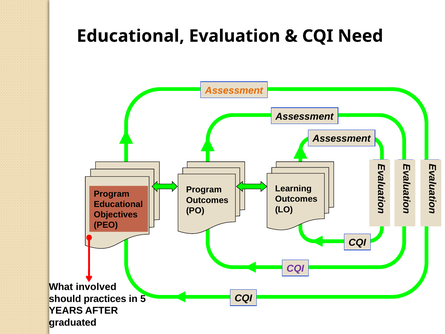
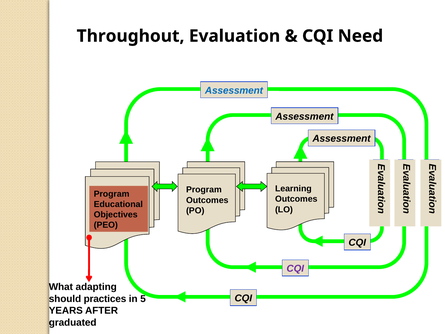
Educational: Educational -> Throughout (131, 36)
Assessment colour: orange -> blue (234, 90)
involved: involved -> adapting (96, 287)
